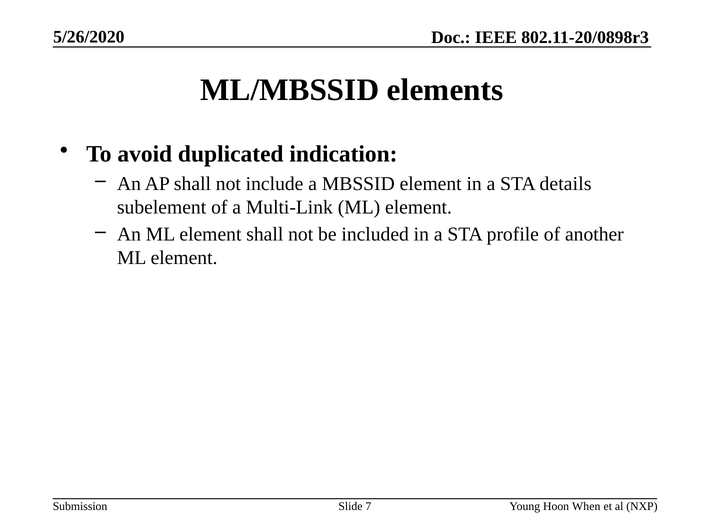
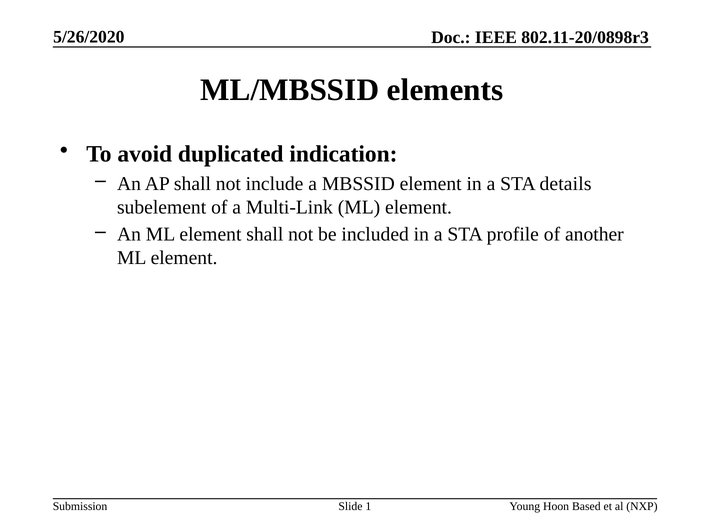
7: 7 -> 1 (368, 506)
When: When -> Based (586, 506)
